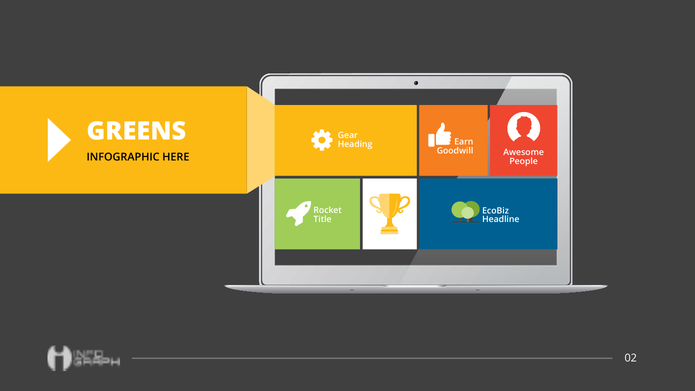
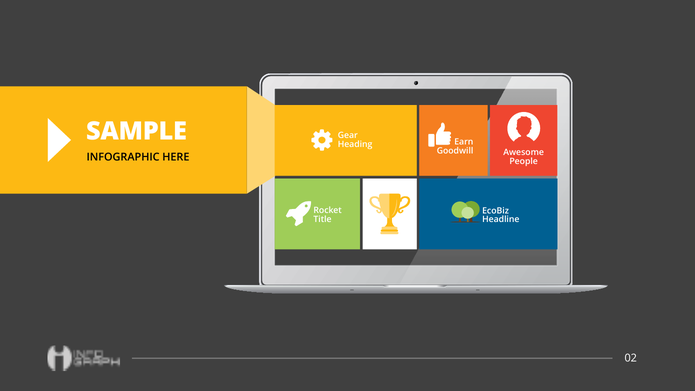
GREENS: GREENS -> SAMPLE (137, 131)
